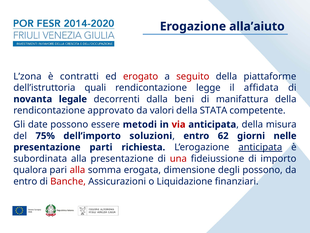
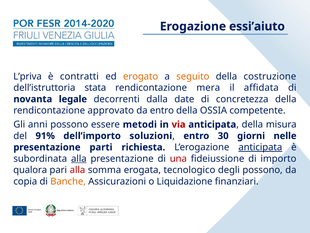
alla’aiuto: alla’aiuto -> essi’aiuto (257, 26)
L’zona: L’zona -> L’priva (28, 76)
erogato colour: red -> orange (141, 76)
seguito colour: red -> orange (193, 76)
piattaforme: piattaforme -> costruzione (270, 76)
quali: quali -> stata (95, 88)
legge: legge -> mera (208, 88)
beni: beni -> date (184, 99)
manifattura: manifattura -> concretezza (242, 99)
da valori: valori -> entro (162, 110)
STATA: STATA -> OSSIA (213, 110)
date: date -> anni (38, 124)
75%: 75% -> 91% (45, 136)
62: 62 -> 30 (223, 136)
alla underline: none -> present (79, 158)
dimensione: dimensione -> tecnologico (189, 170)
entro: entro -> copia (25, 181)
Banche colour: red -> orange (68, 181)
